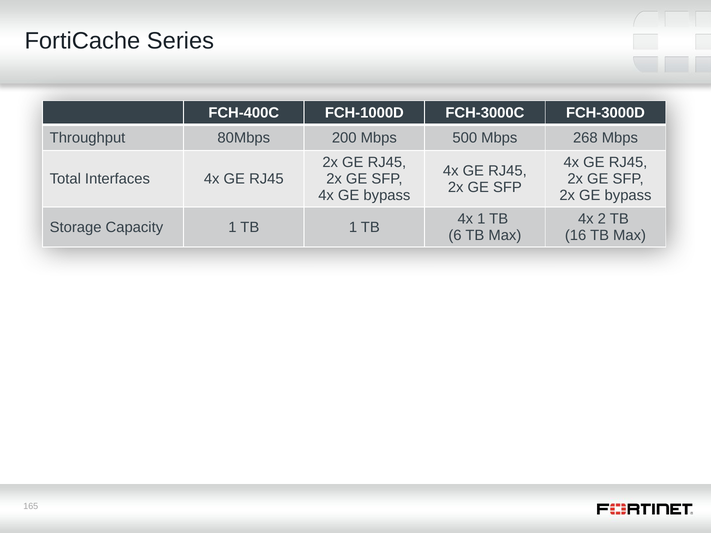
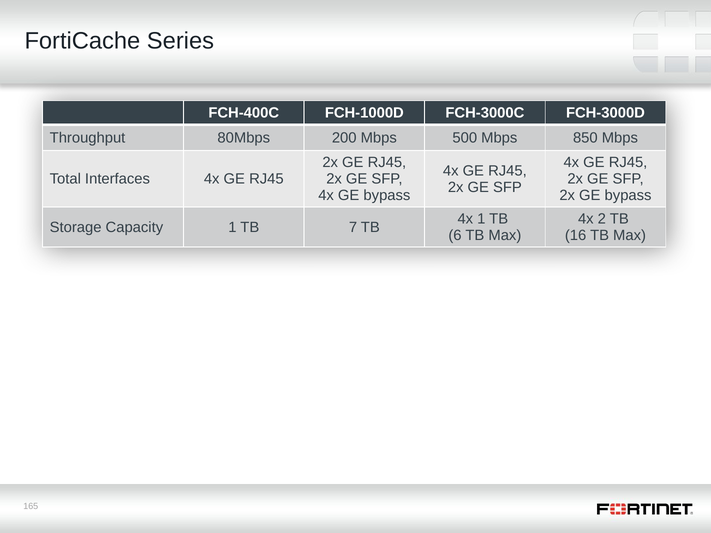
268: 268 -> 850 (585, 138)
TB 1: 1 -> 7 (353, 227)
